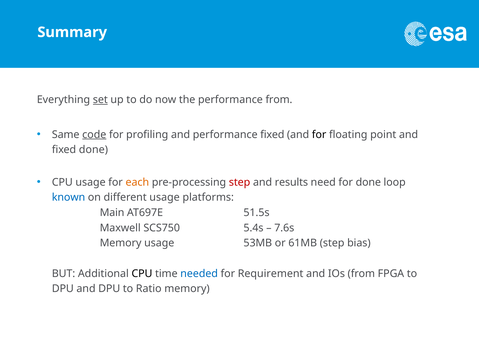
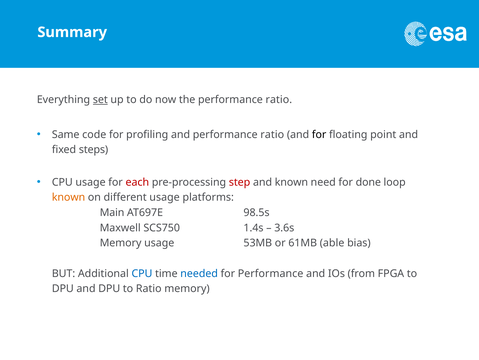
the performance from: from -> ratio (279, 100)
code underline: present -> none (94, 134)
and performance fixed: fixed -> ratio (272, 134)
fixed done: done -> steps (94, 149)
each colour: orange -> red (137, 182)
and results: results -> known (291, 182)
known colour: blue -> orange (69, 197)
51.5s: 51.5s -> 98.5s (257, 212)
5.4s: 5.4s -> 1.4s (253, 227)
7.6s: 7.6s -> 3.6s (284, 227)
61MB step: step -> able (332, 243)
CPU colour: black -> blue (142, 273)
for Requirement: Requirement -> Performance (271, 273)
